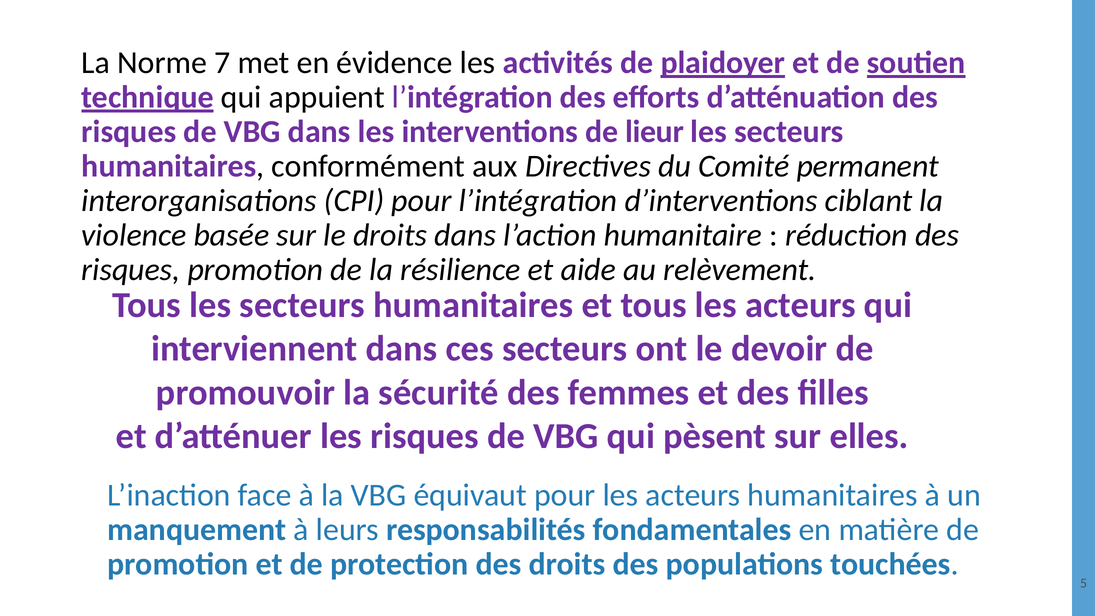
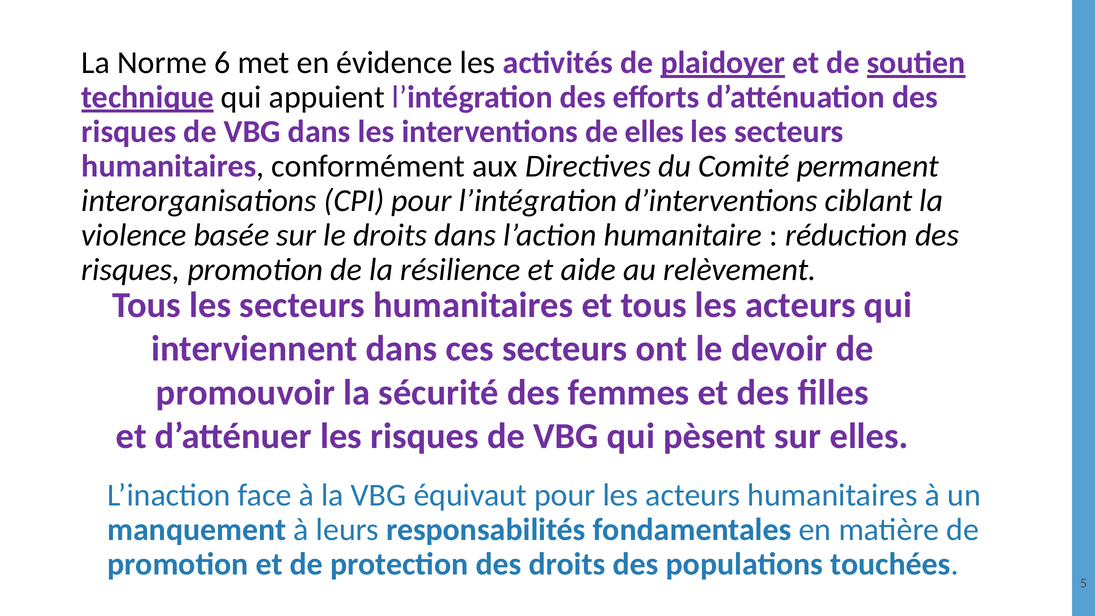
7: 7 -> 6 (222, 63)
de lieur: lieur -> elles (654, 132)
